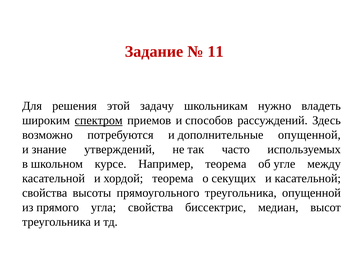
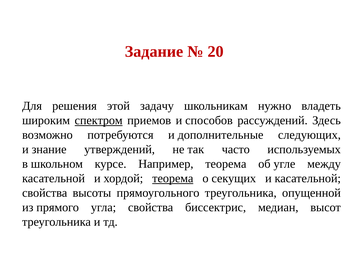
11: 11 -> 20 (216, 52)
дополнительные опущенной: опущенной -> следующих (309, 135)
теорема underline: none -> present (173, 179)
